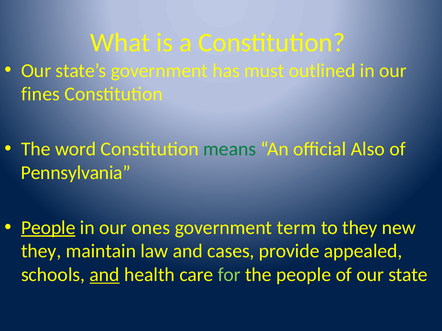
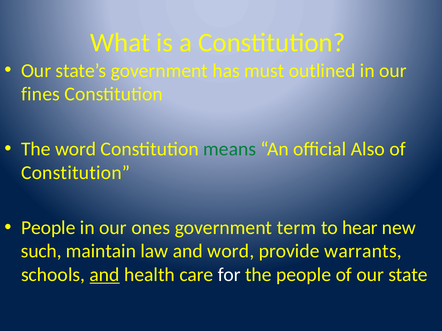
Pennsylvania: Pennsylvania -> Constitution (76, 173)
People underline: present -> none (48, 228)
to they: they -> hear (360, 228)
they: they -> such (41, 252)
and cases: cases -> word (231, 252)
appealed: appealed -> warrants (363, 252)
for colour: light green -> white (229, 275)
